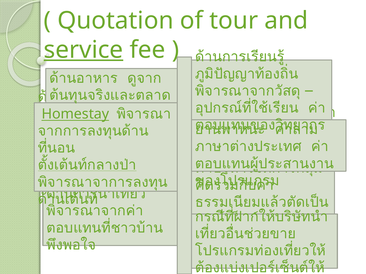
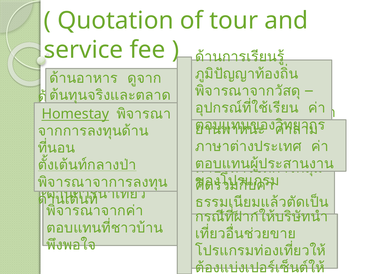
service underline: present -> none (83, 50)
